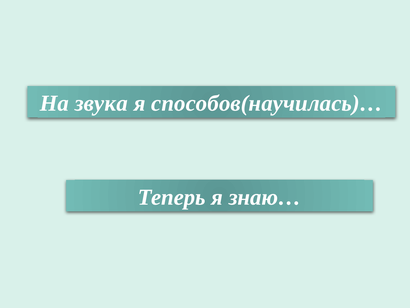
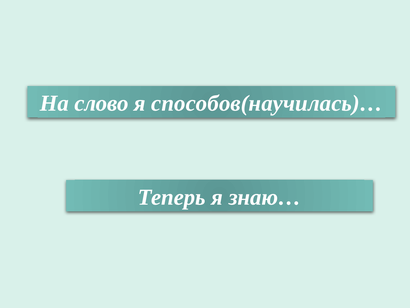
звука: звука -> слово (102, 103)
